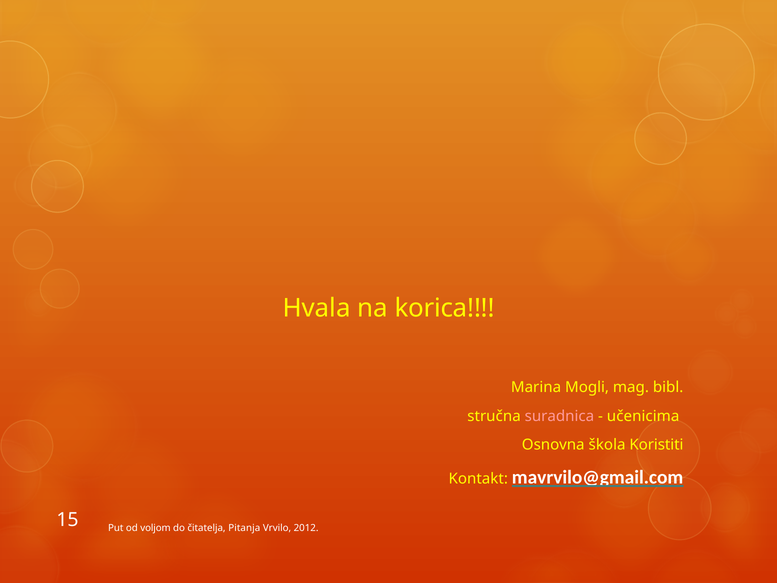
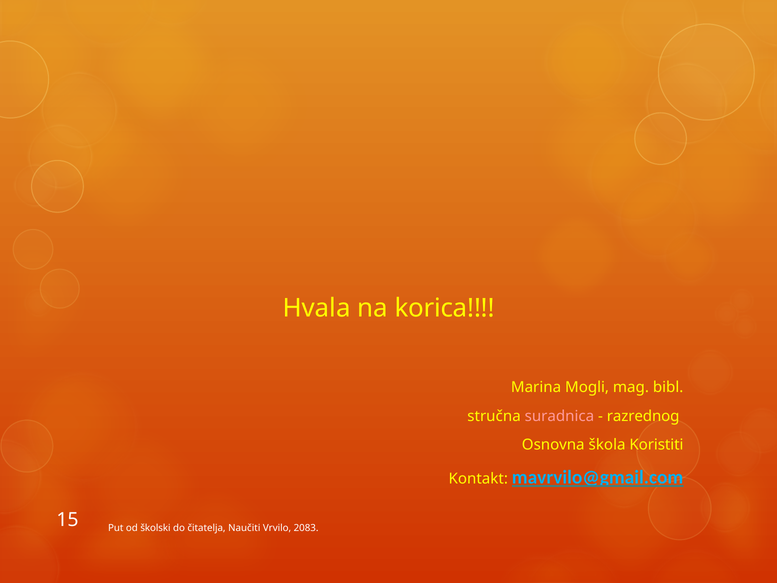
učenicima: učenicima -> razrednog (643, 416)
mavrvilo@gmail.com colour: white -> light blue (598, 477)
voljom: voljom -> školski (155, 528)
Pitanja: Pitanja -> Naučiti (244, 528)
2012: 2012 -> 2083 (306, 528)
